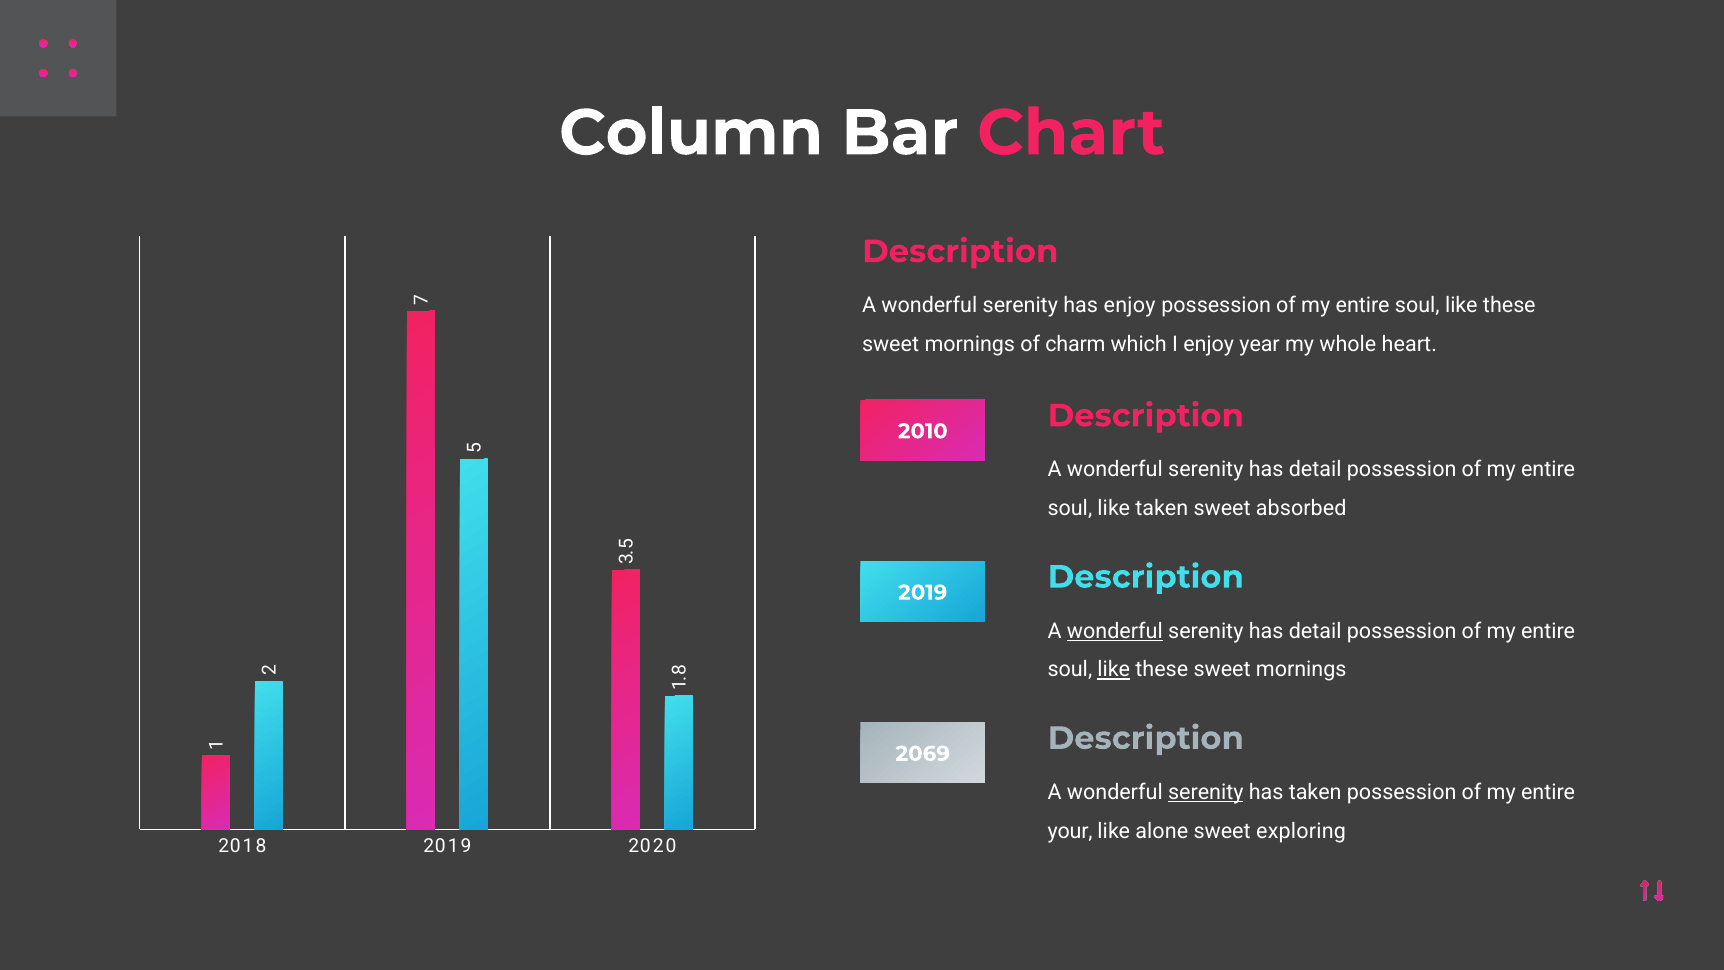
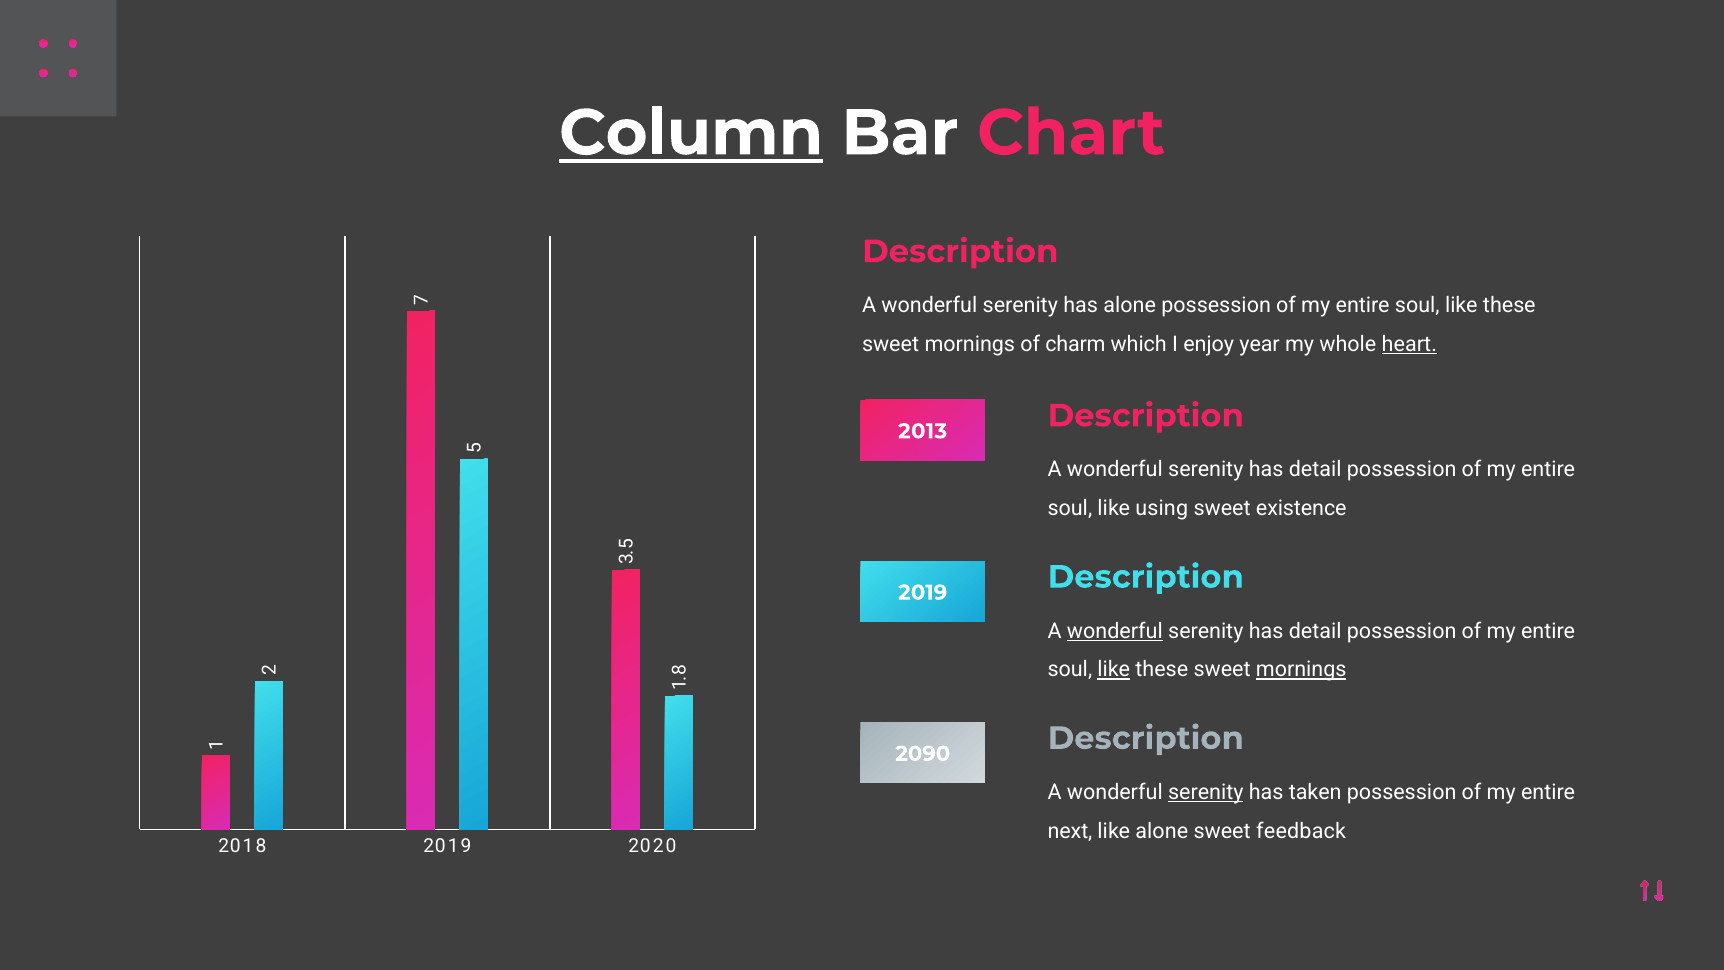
Column underline: none -> present (691, 133)
has enjoy: enjoy -> alone (1130, 305)
heart underline: none -> present (1409, 344)
2010: 2010 -> 2013 (923, 431)
like taken: taken -> using (1162, 508)
absorbed: absorbed -> existence (1301, 508)
mornings underline: none -> present (1301, 670)
2069: 2069 -> 2090 (923, 754)
your: your -> next (1070, 831)
exploring: exploring -> feedback (1301, 831)
